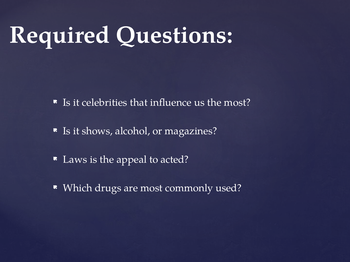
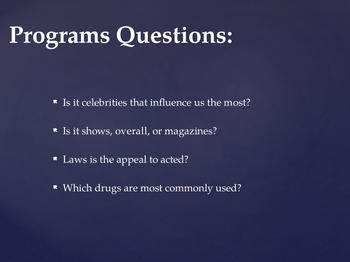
Required: Required -> Programs (60, 35)
alcohol: alcohol -> overall (133, 131)
